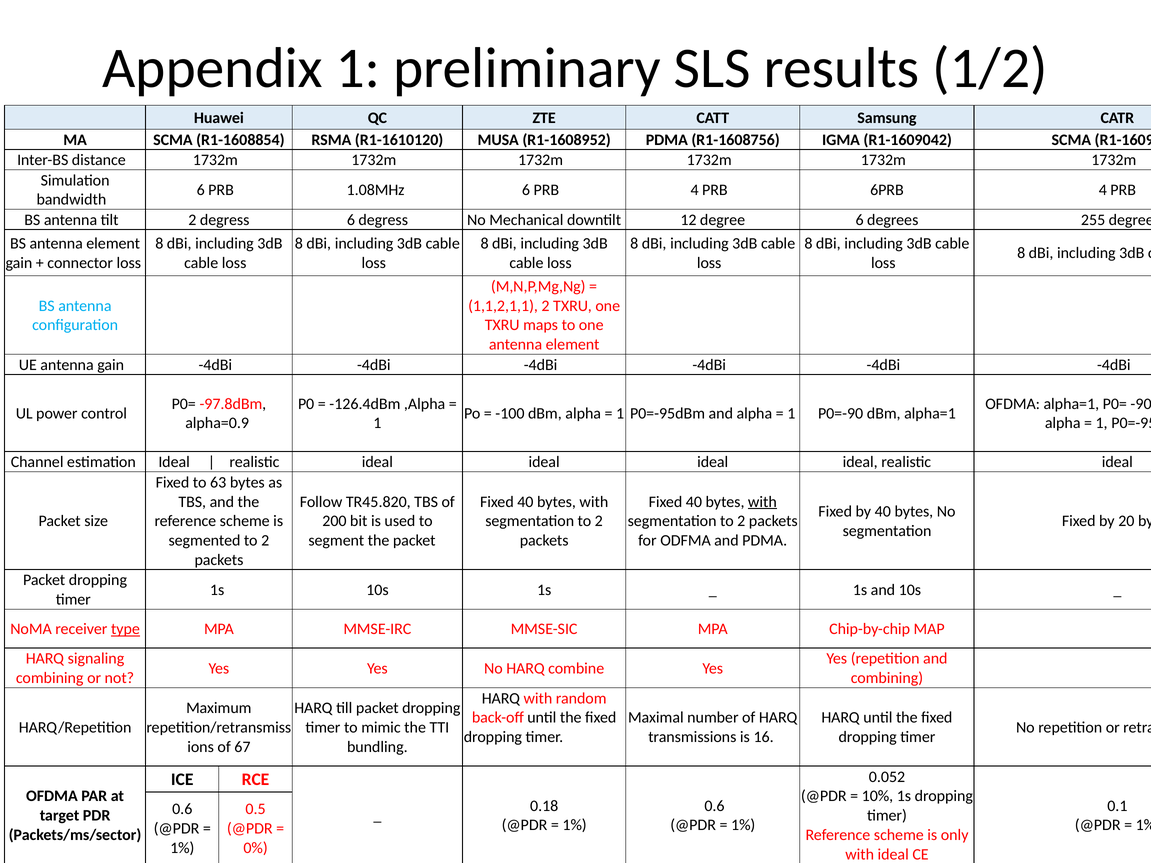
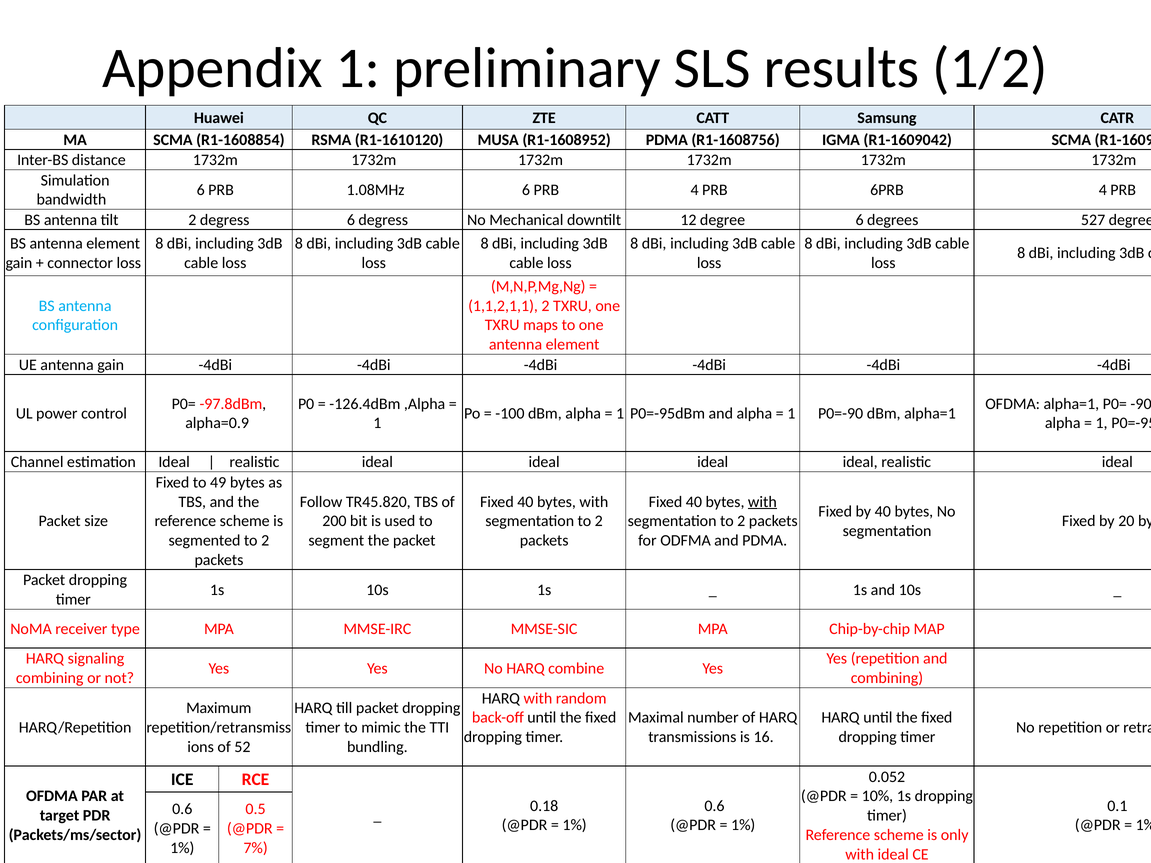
255: 255 -> 527 (1093, 220)
63: 63 -> 49 (218, 483)
type underline: present -> none (125, 629)
67: 67 -> 52 (242, 747)
0%: 0% -> 7% (256, 848)
